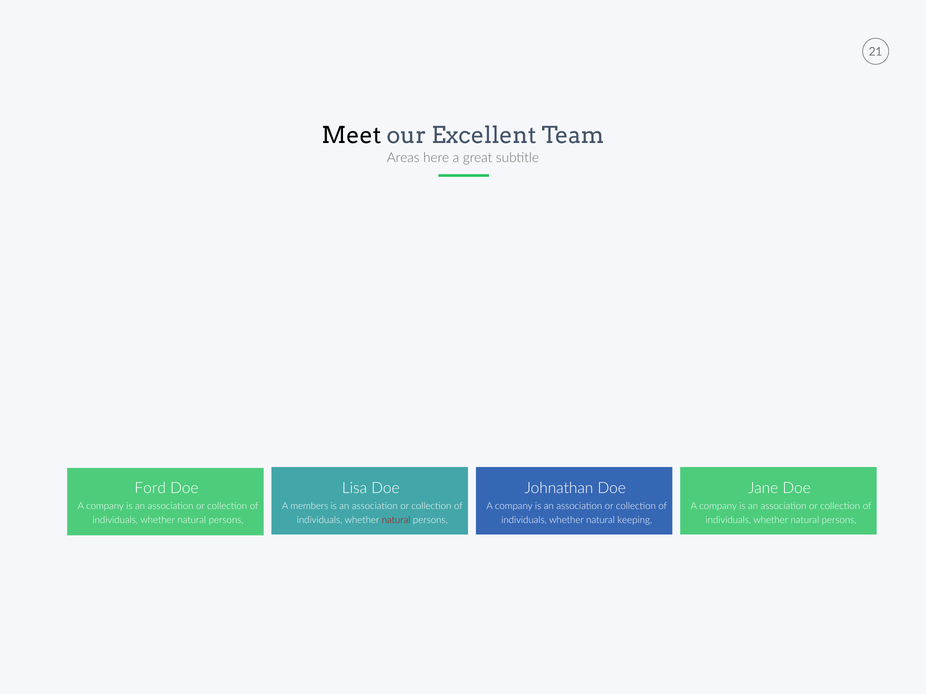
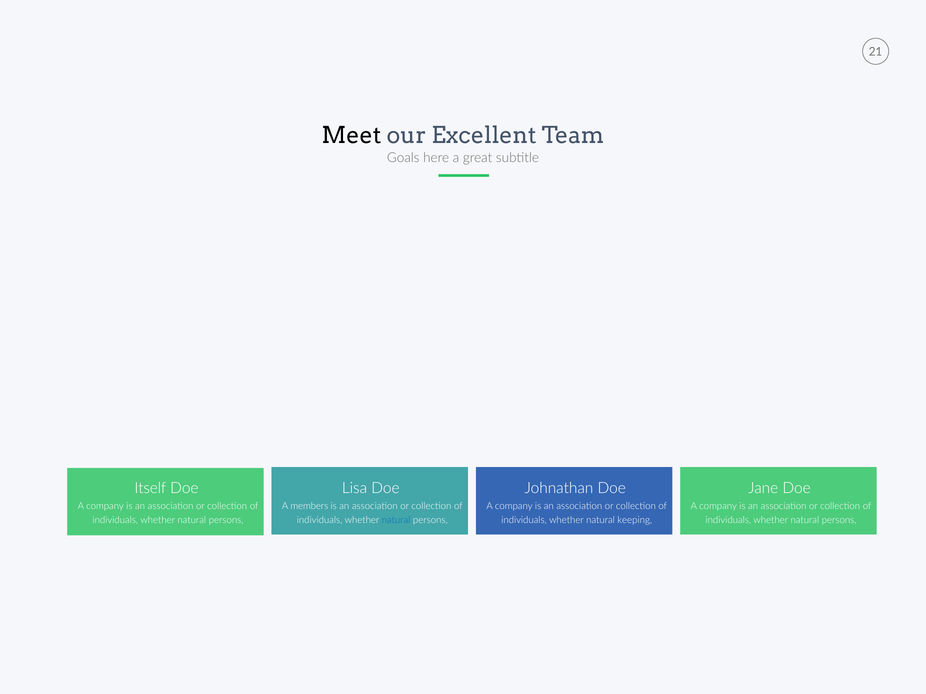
Areas: Areas -> Goals (403, 158)
Ford: Ford -> Itself (150, 489)
natural colour: red -> blue (396, 520)
